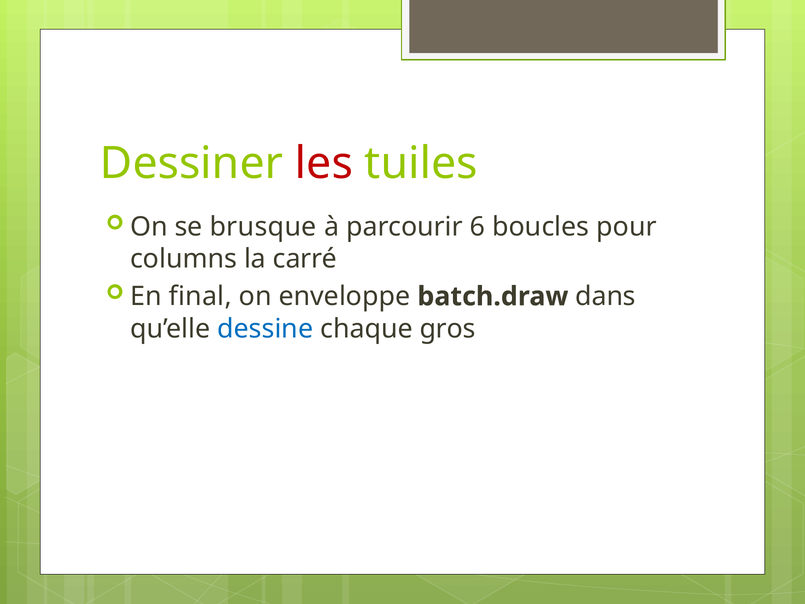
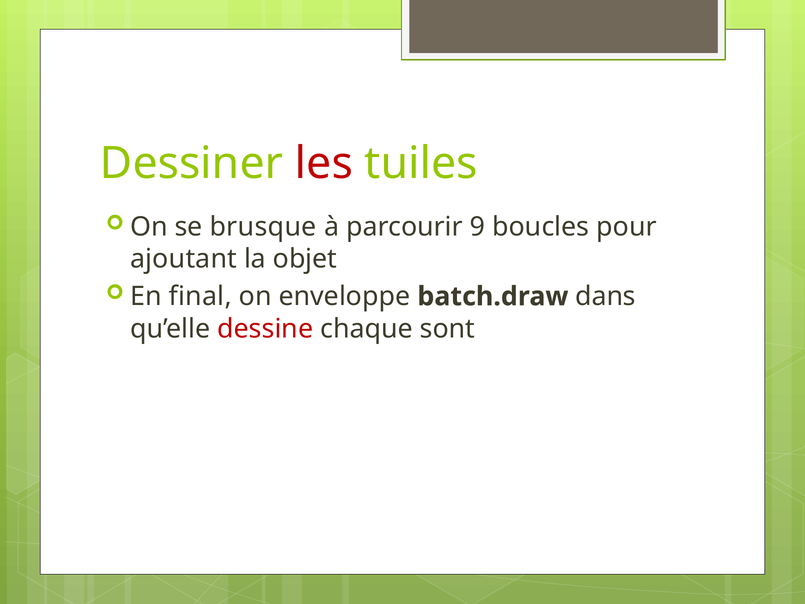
6: 6 -> 9 (478, 227)
columns: columns -> ajoutant (184, 259)
carré: carré -> objet (305, 259)
dessine colour: blue -> red (265, 329)
gros: gros -> sont (447, 329)
